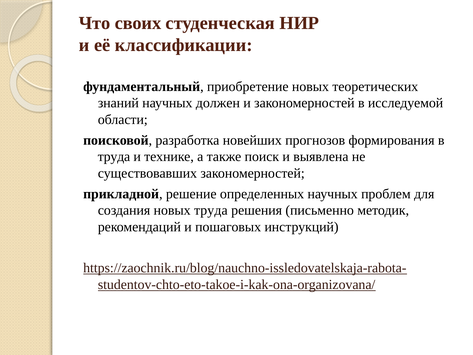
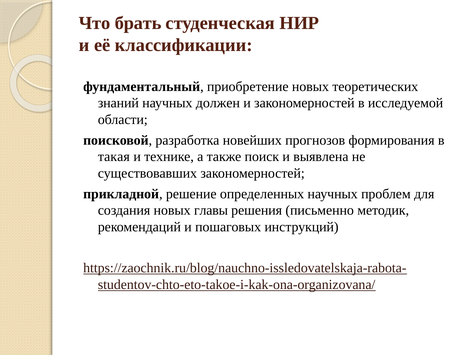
своих: своих -> брать (138, 23)
труда: труда -> такая (114, 157)
новых труда: труда -> главы (211, 210)
